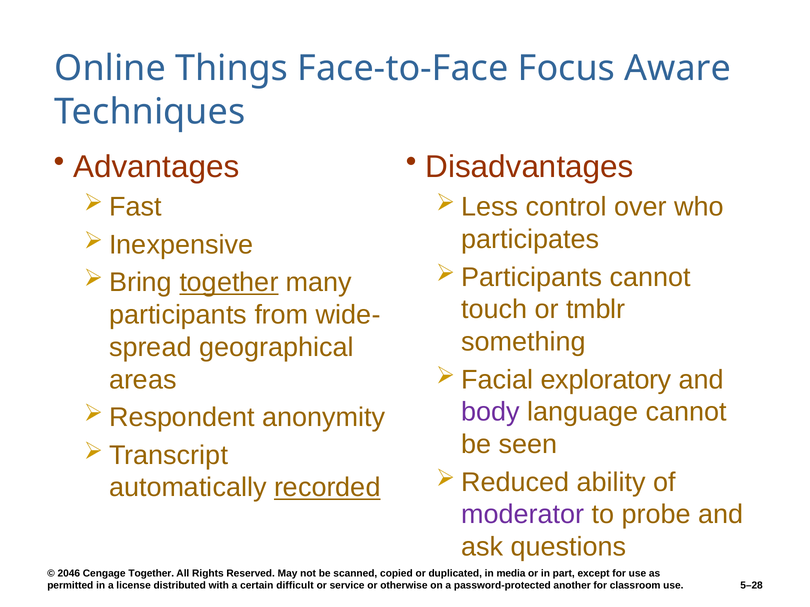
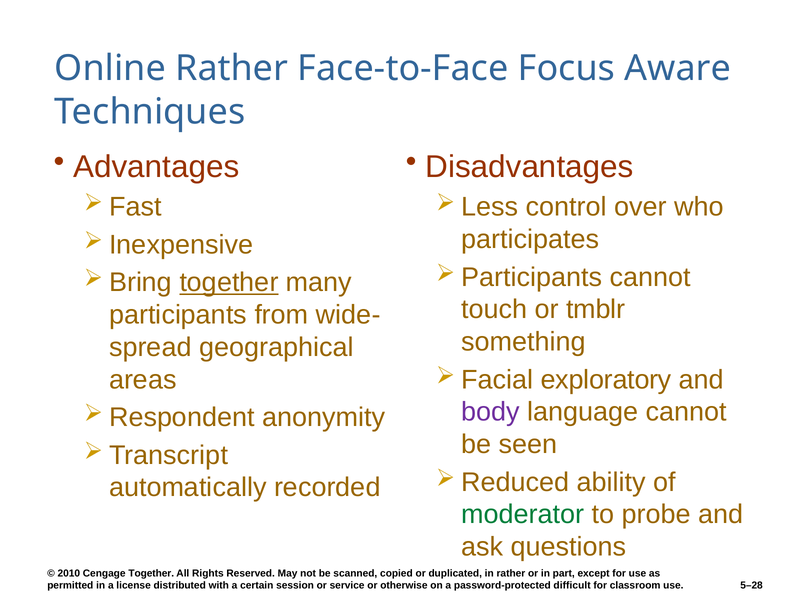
Online Things: Things -> Rather (232, 69)
recorded underline: present -> none (327, 488)
moderator colour: purple -> green (523, 515)
2046: 2046 -> 2010 (69, 574)
in media: media -> rather (511, 574)
difficult: difficult -> session (295, 586)
another: another -> difficult (572, 586)
